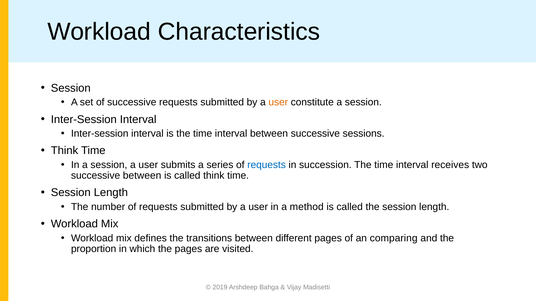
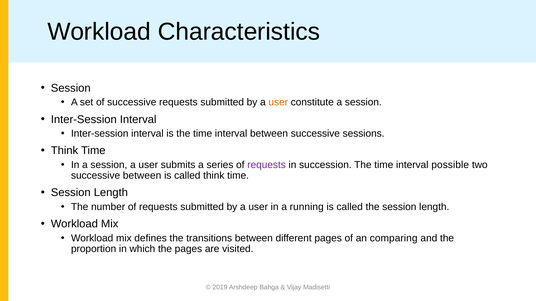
requests colour: blue -> purple (267, 165)
receives: receives -> possible (450, 165)
method: method -> running (307, 207)
